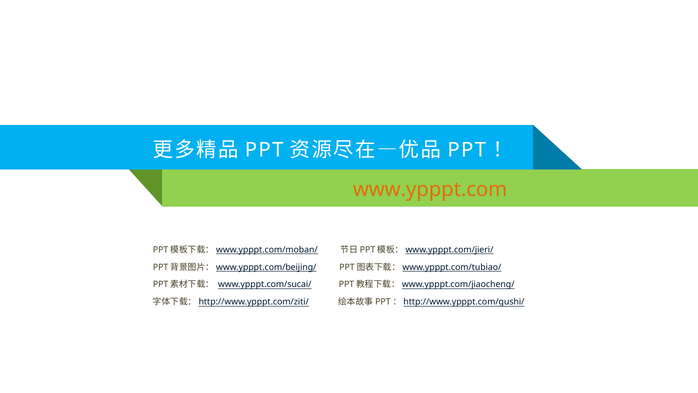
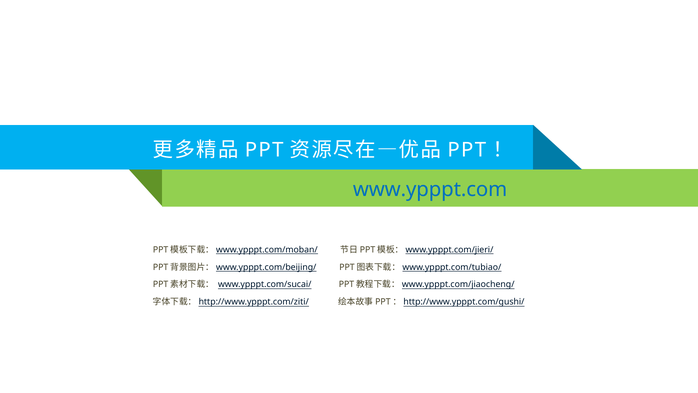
www.ypppt.com colour: orange -> blue (430, 189)
